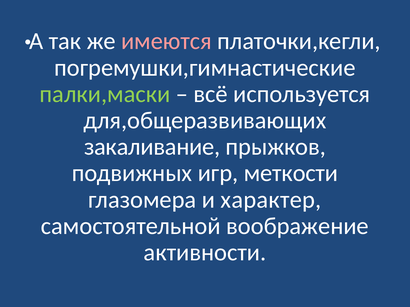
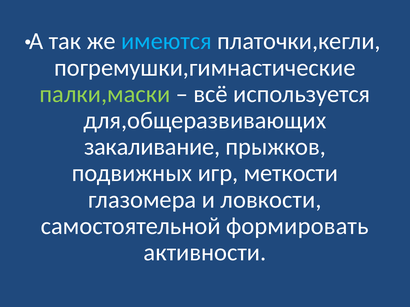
имеются colour: pink -> light blue (166, 41)
характер: характер -> ловкости (271, 200)
воображение: воображение -> формировать (297, 226)
